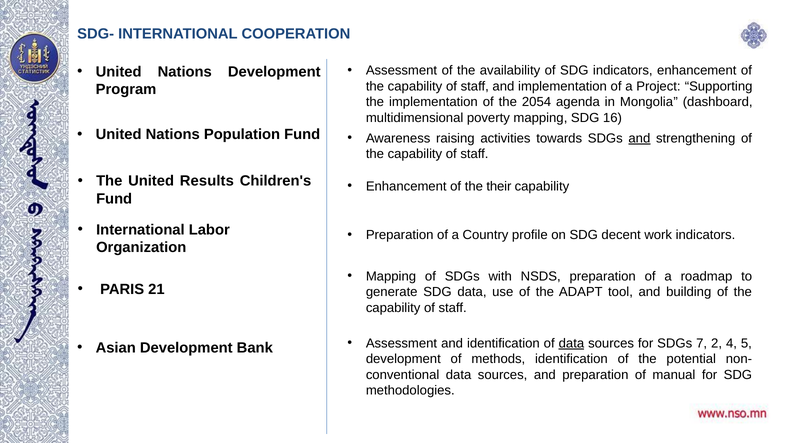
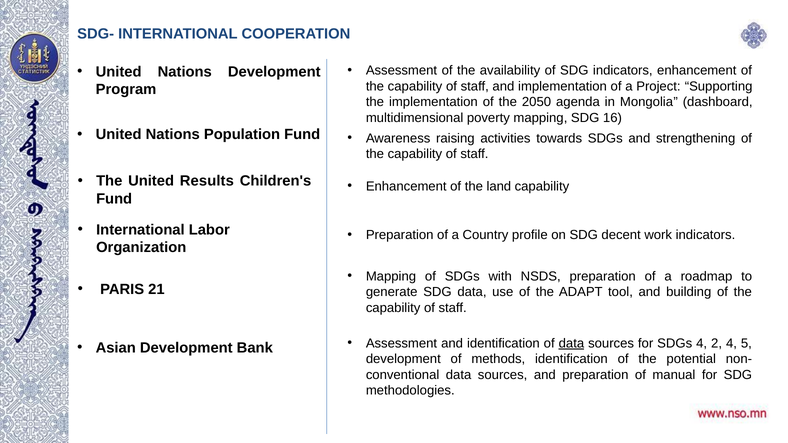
2054: 2054 -> 2050 (537, 102)
and underline: present -> none (639, 138)
their: their -> land (499, 186)
SDGs 7: 7 -> 4 (702, 344)
